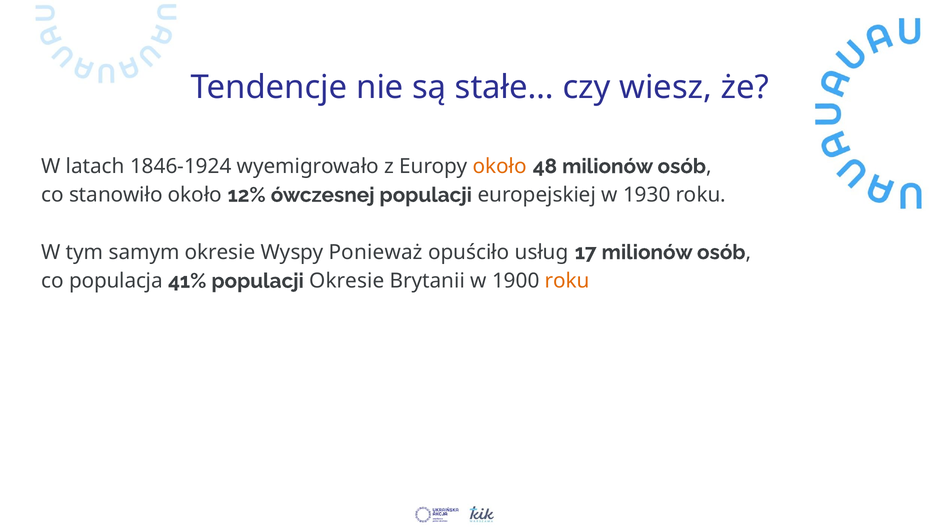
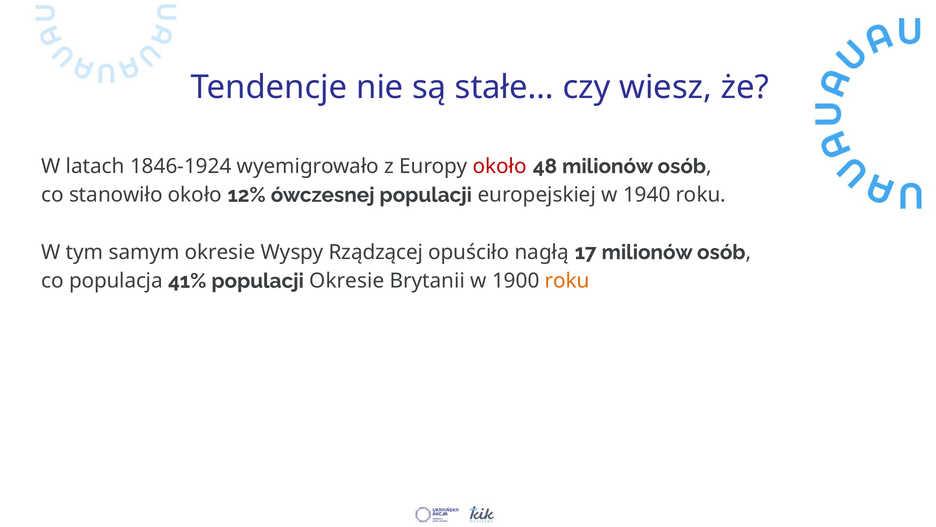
około colour: orange -> red (500, 166)
1930: 1930 -> 1940 (647, 195)
Ponieważ: Ponieważ -> Rządzącej (376, 252)
usług: usług -> nagłą (542, 252)
